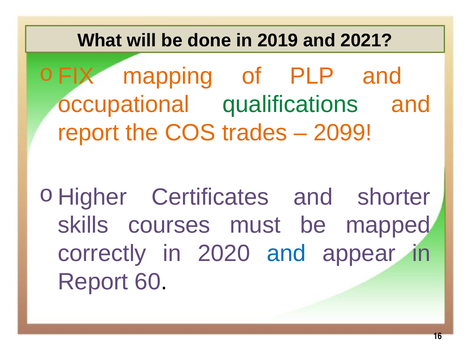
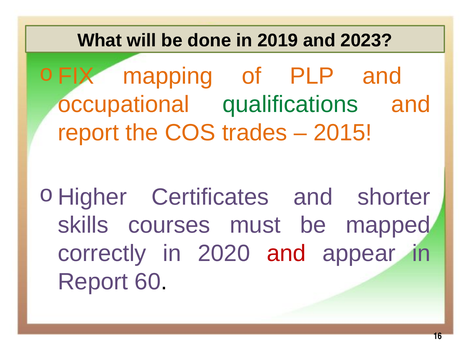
2021: 2021 -> 2023 (366, 40)
2099: 2099 -> 2015 (343, 132)
and colour: blue -> red (286, 253)
